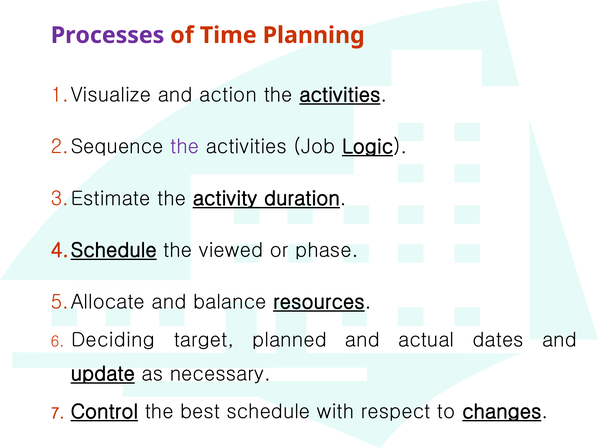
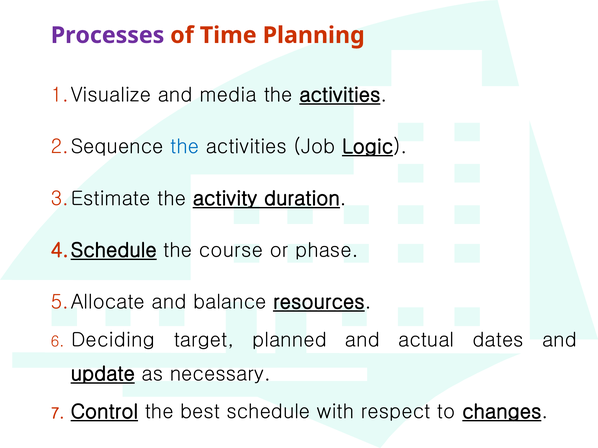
action: action -> media (228, 95)
the colour: purple -> blue (185, 147)
viewed: viewed -> course (231, 250)
